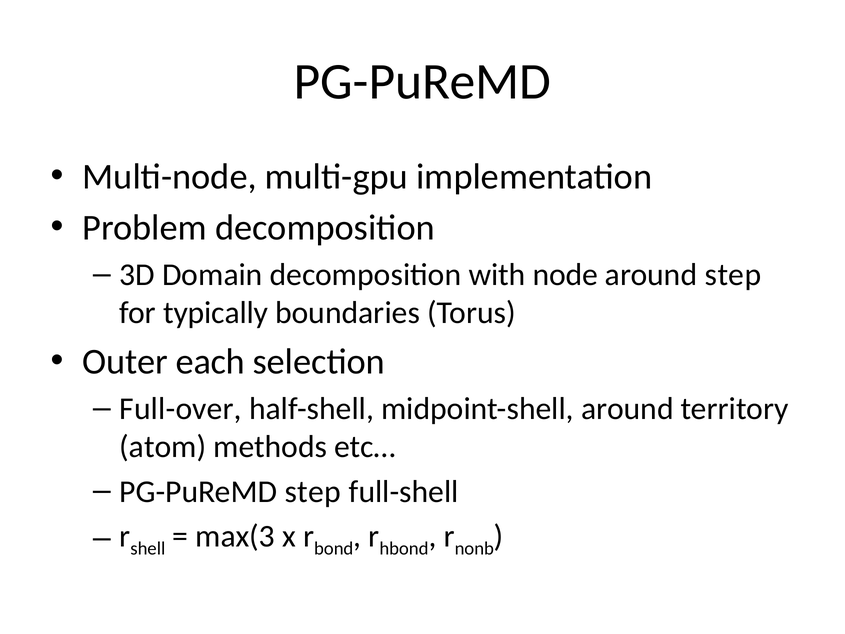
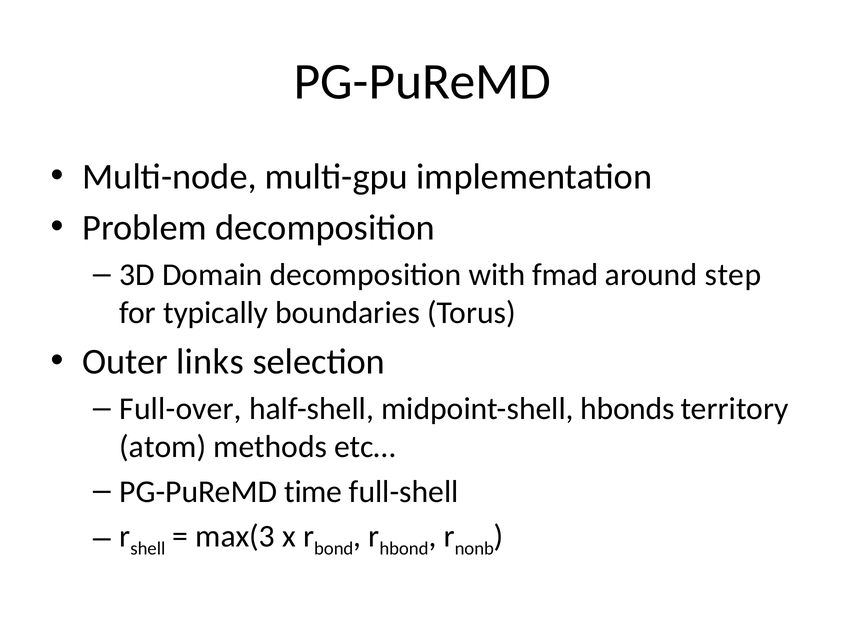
node: node -> fmad (565, 275)
each: each -> links (210, 362)
midpoint-shell around: around -> hbonds (627, 409)
PG-PuReMD step: step -> time (313, 491)
